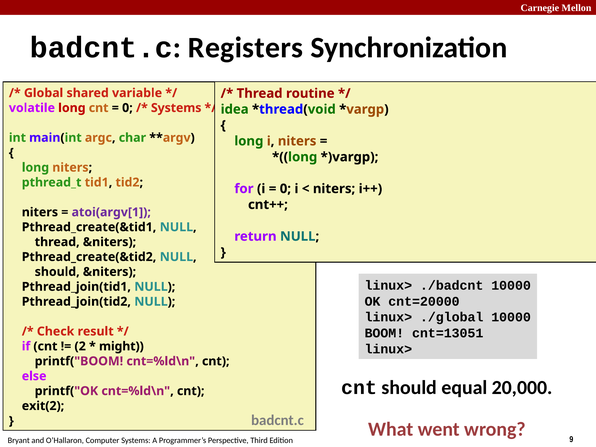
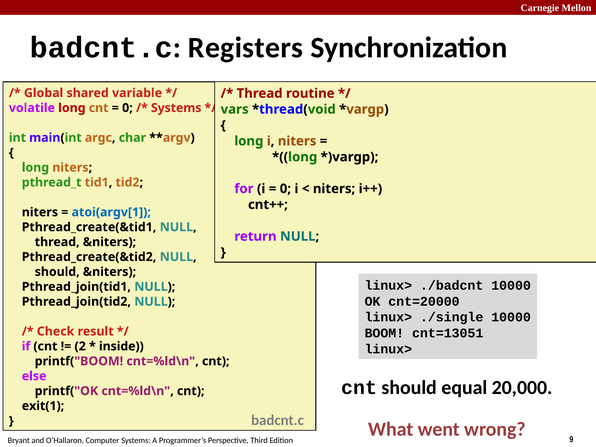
idea: idea -> vars (235, 109)
atoi(argv[1 colour: purple -> blue (111, 212)
./global: ./global -> ./single (452, 317)
might: might -> inside (121, 346)
exit(2: exit(2 -> exit(1 (43, 406)
